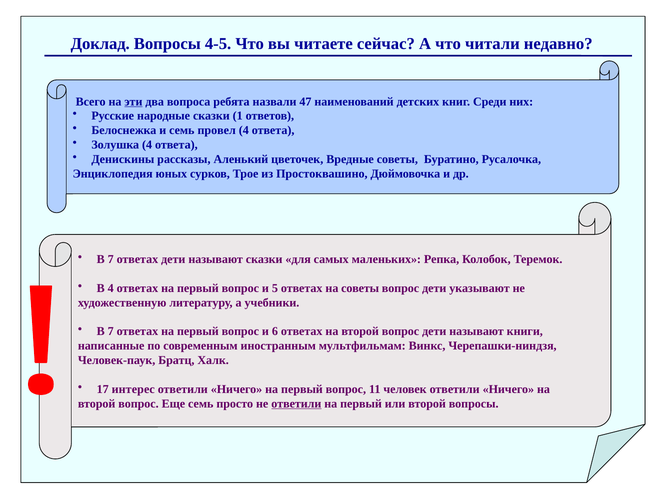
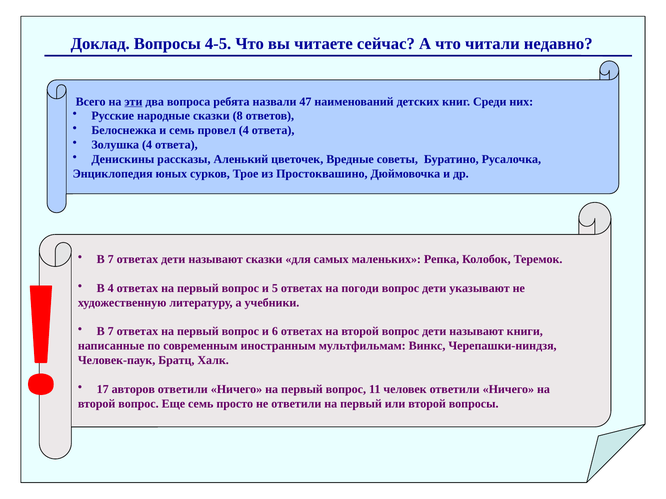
1: 1 -> 8 (238, 116)
на советы: советы -> погоди (360, 288)
интерес: интерес -> авторов (133, 390)
ответили underline: present -> none (296, 404)
